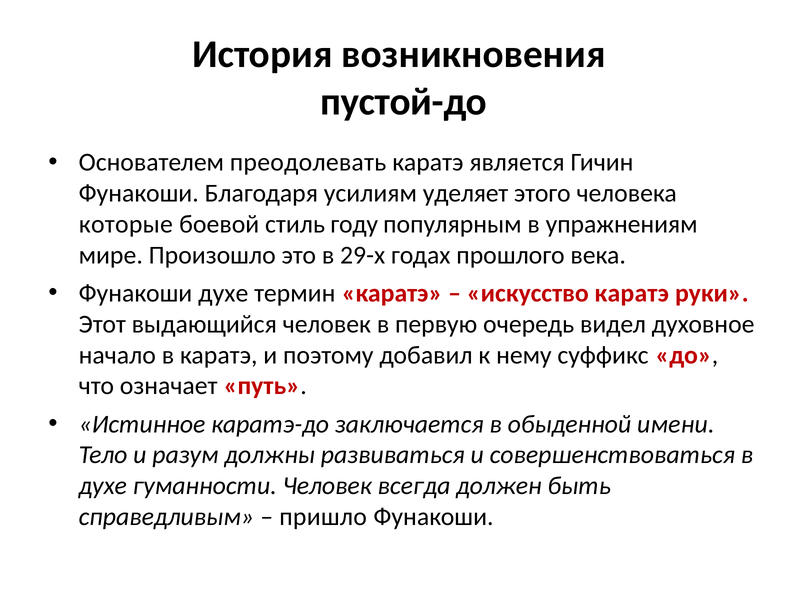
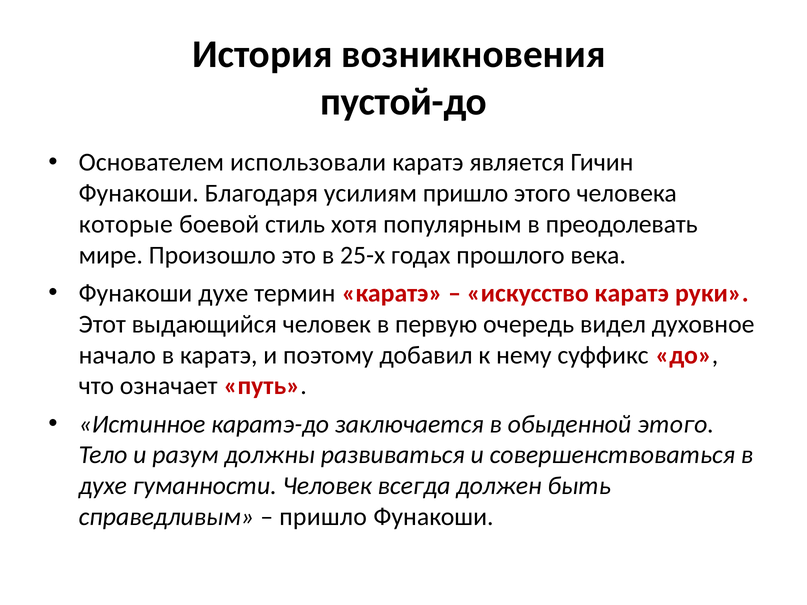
преодолевать: преодолевать -> использовали (308, 163)
усилиям уделяет: уделяет -> пришло (466, 193)
году: году -> хотя (354, 224)
упражнениям: упражнениям -> преодолевать (622, 224)
29-х: 29-х -> 25-х (363, 255)
обыденной имени: имени -> этого (676, 424)
